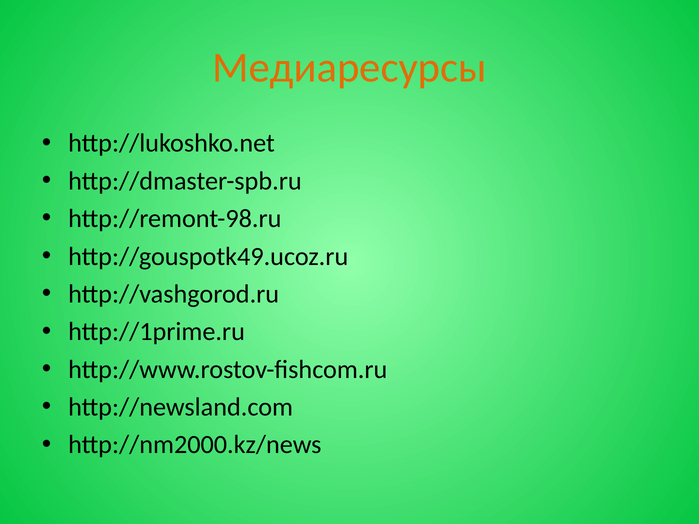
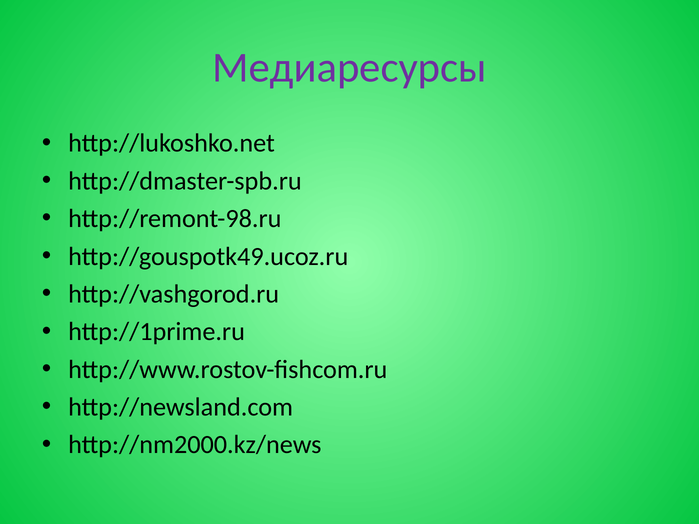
Медиаресурсы colour: orange -> purple (349, 68)
